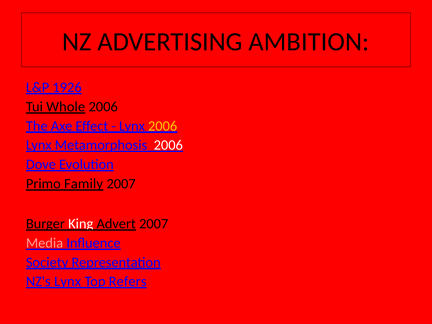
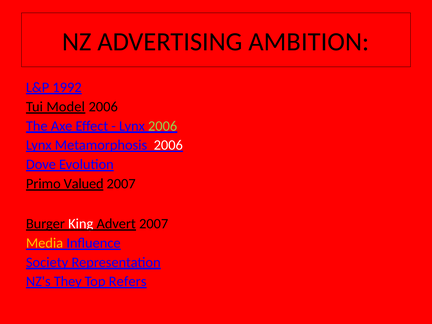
1926: 1926 -> 1992 (67, 87)
Whole: Whole -> Model (66, 107)
2006 colour: yellow -> light green (163, 126)
Family: Family -> Valued (84, 184)
Media colour: pink -> yellow (45, 243)
NZ's Lynx: Lynx -> They (68, 282)
